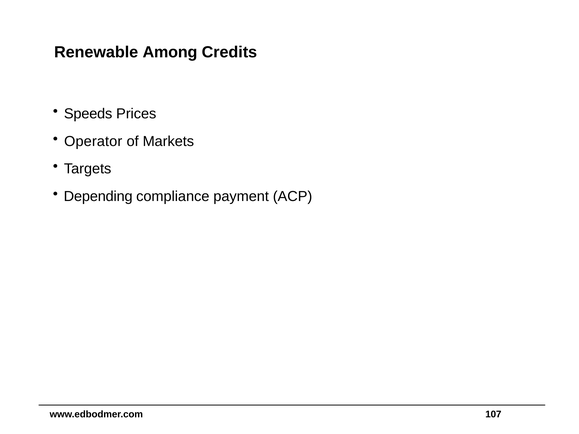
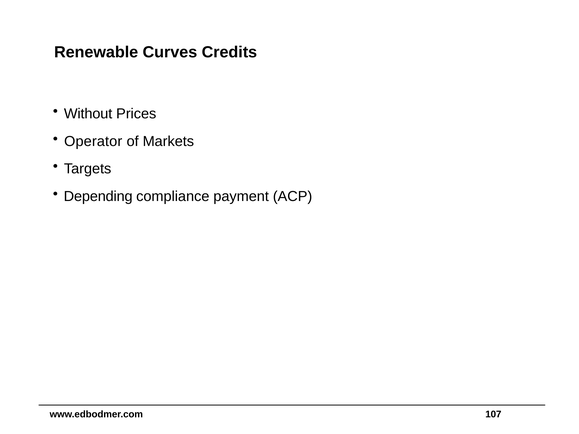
Among: Among -> Curves (170, 52)
Speeds: Speeds -> Without (88, 114)
